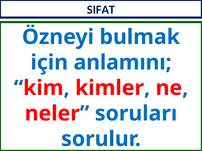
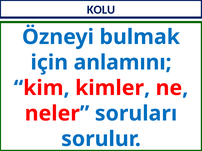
SIFAT: SIFAT -> KOLU (101, 10)
